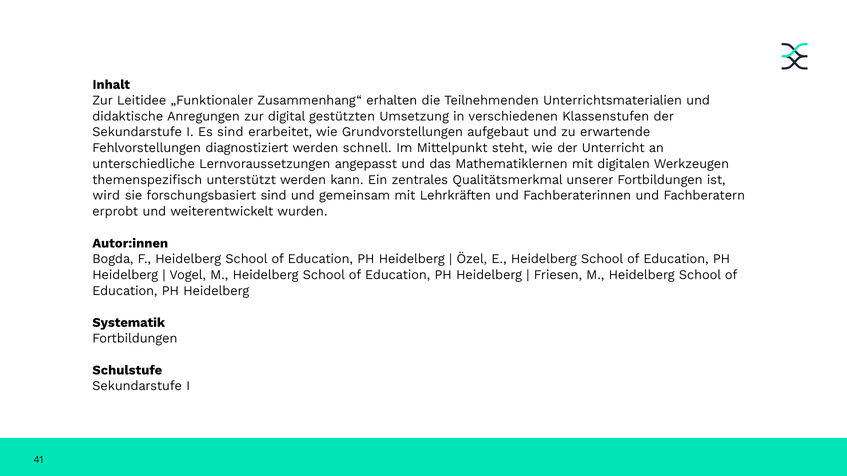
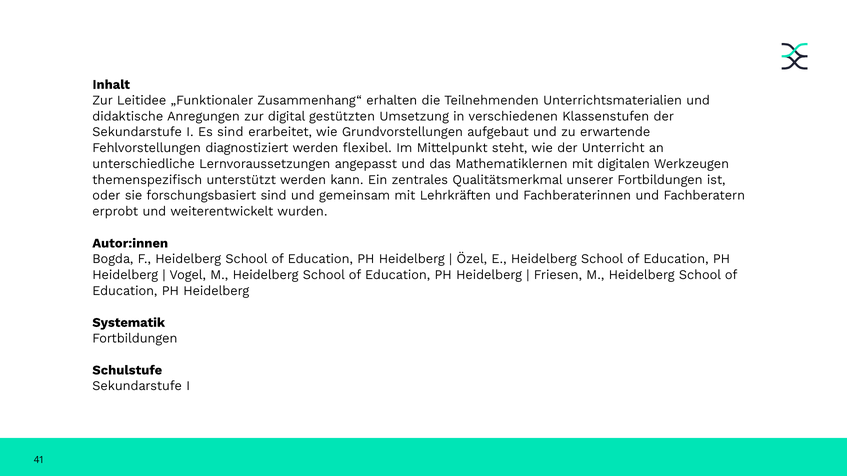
schnell: schnell -> flexibel (367, 148)
wird: wird -> oder (106, 196)
